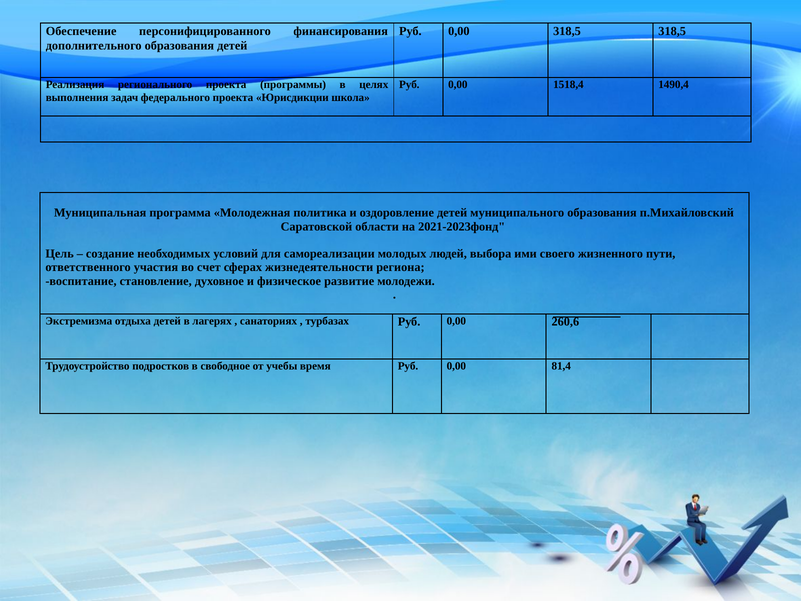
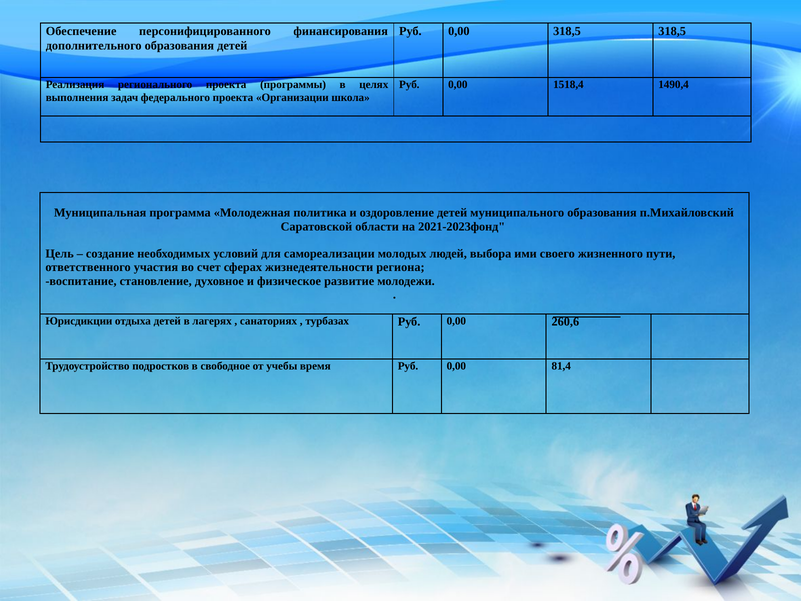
Юрисдикции: Юрисдикции -> Организации (292, 98)
Экстремизма: Экстремизма -> Юрисдикции (79, 321)
